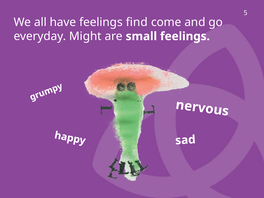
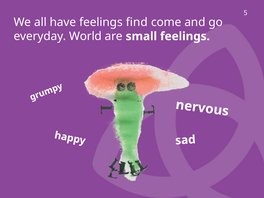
Might: Might -> World (85, 36)
